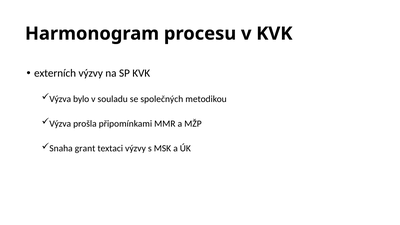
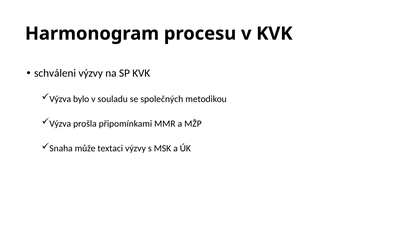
externích: externích -> schváleni (55, 73)
grant: grant -> může (85, 148)
